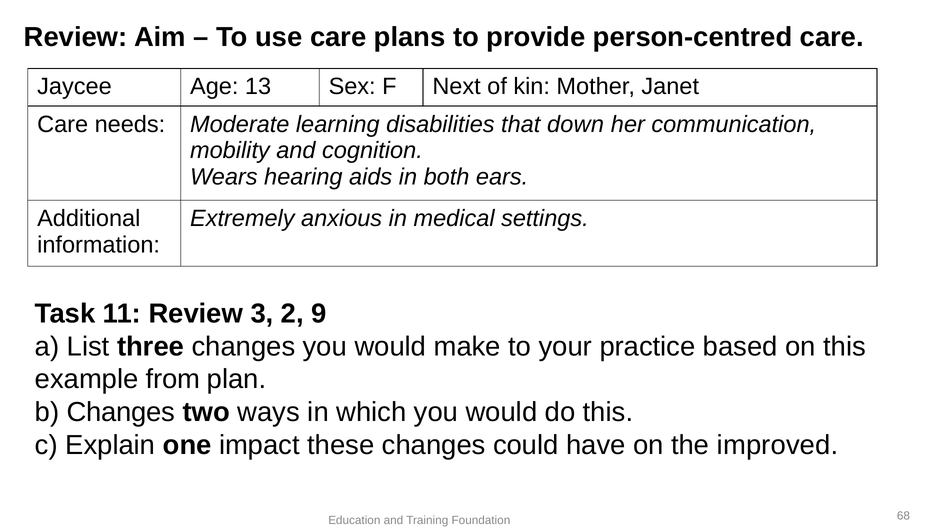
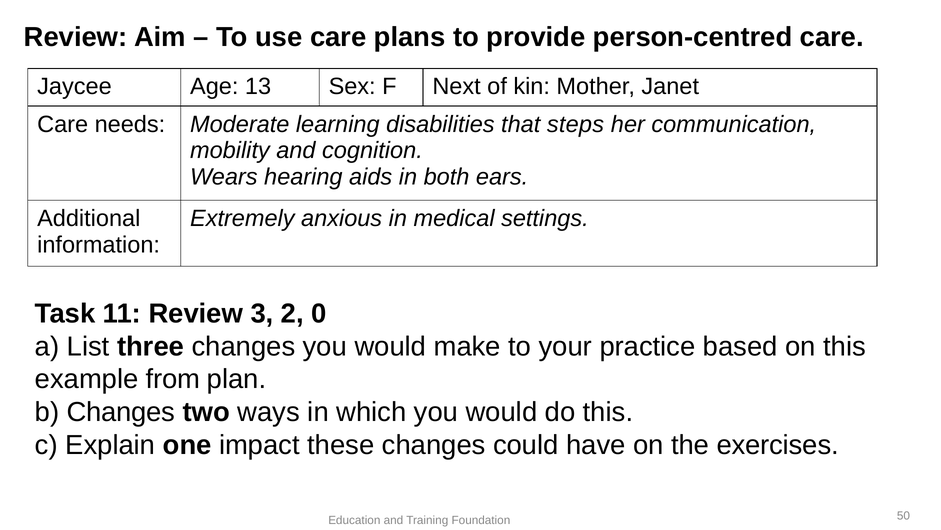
down: down -> steps (576, 124)
9: 9 -> 0 (319, 313)
improved: improved -> exercises (778, 445)
68: 68 -> 50 (903, 515)
